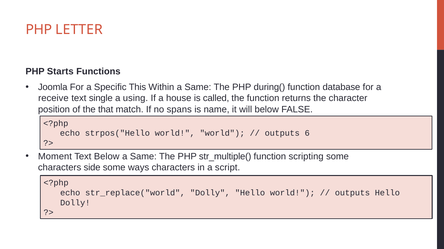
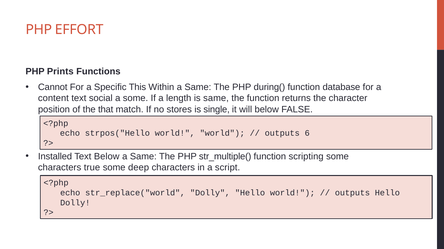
LETTER: LETTER -> EFFORT (79, 30)
Starts: Starts -> Prints (60, 72)
Joomla: Joomla -> Cannot (53, 87)
receive: receive -> content (53, 99)
single: single -> social (101, 99)
a using: using -> some (135, 99)
house: house -> length (179, 99)
is called: called -> same (216, 99)
spans: spans -> stores (179, 110)
name: name -> single (217, 110)
Moment: Moment -> Installed (55, 157)
side: side -> true (92, 168)
ways: ways -> deep (139, 168)
